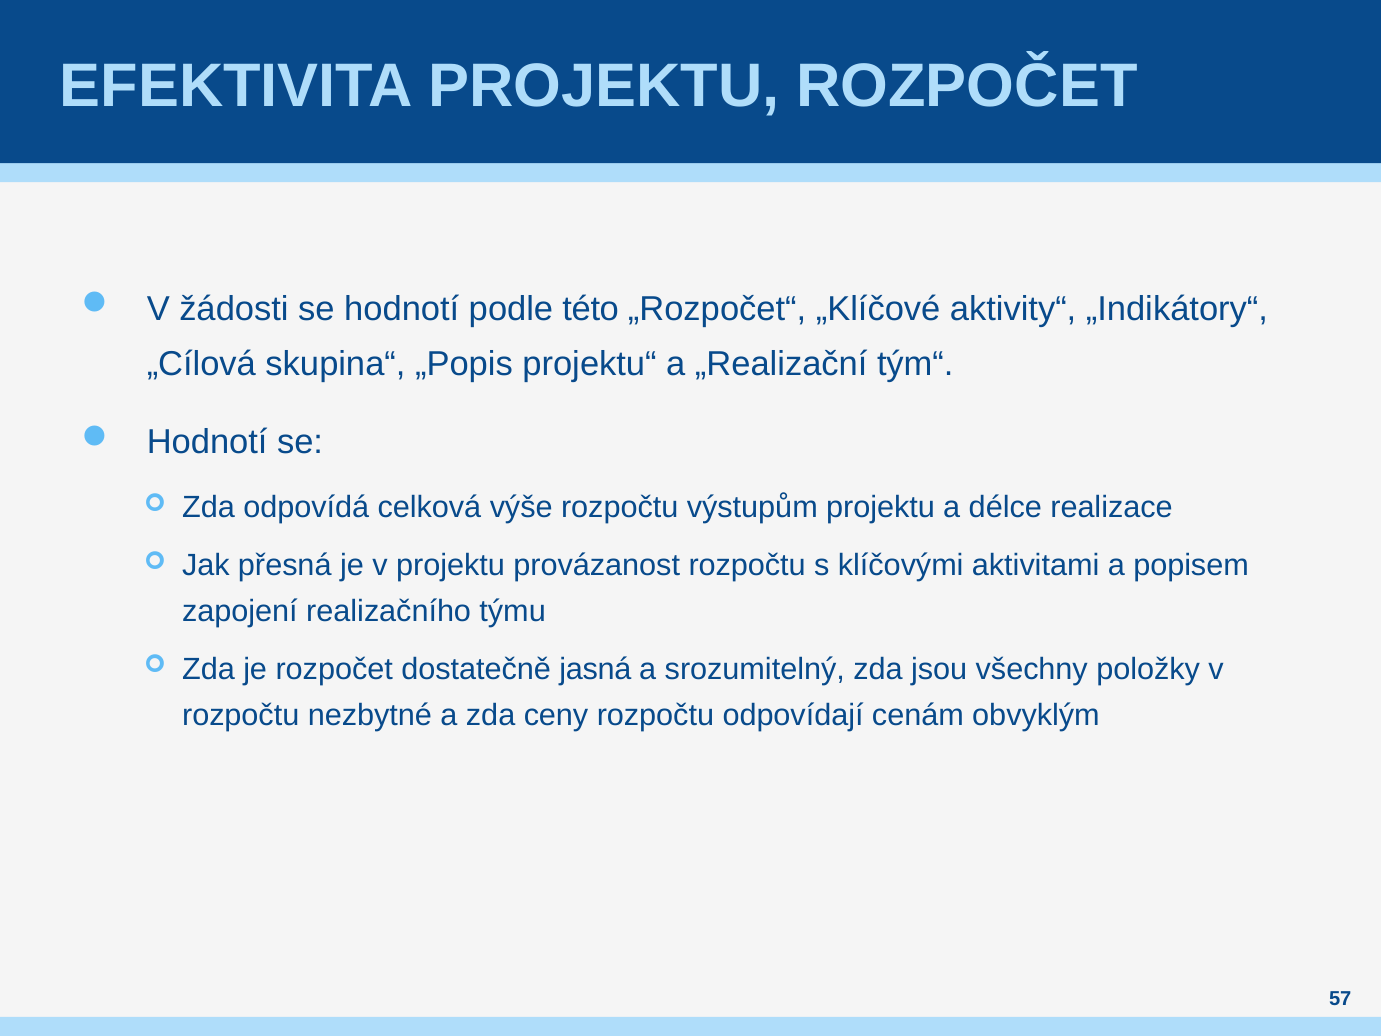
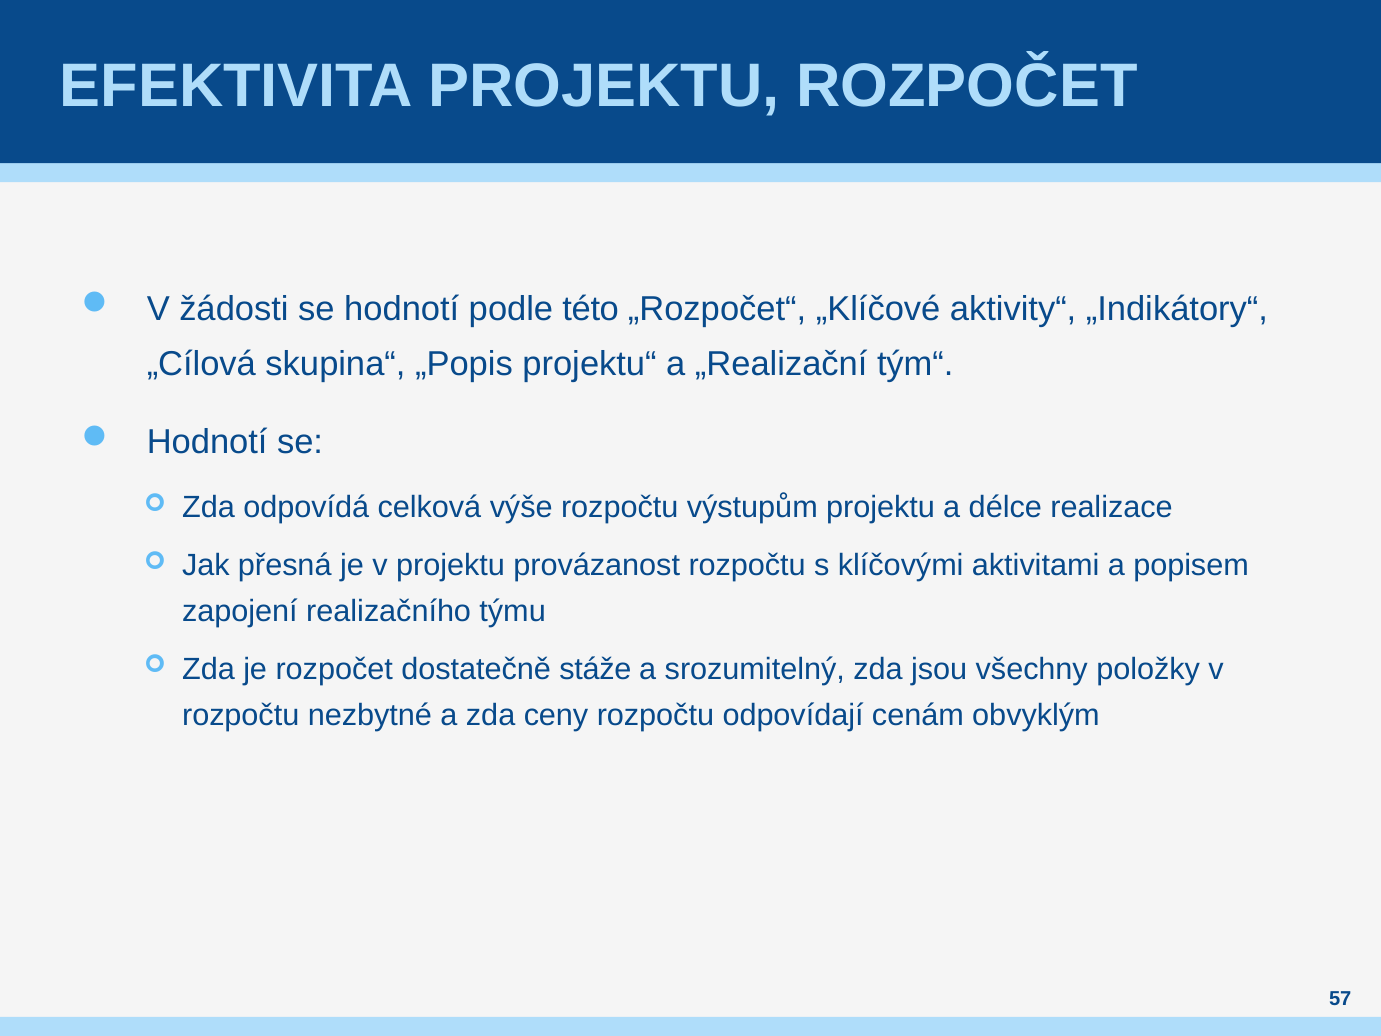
jasná: jasná -> stáže (595, 669)
